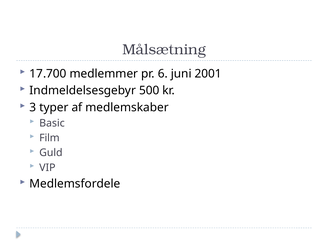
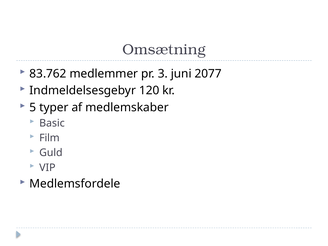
Målsætning: Målsætning -> Omsætning (164, 50)
17.700: 17.700 -> 83.762 (48, 74)
6: 6 -> 3 (163, 74)
2001: 2001 -> 2077 (208, 74)
500: 500 -> 120 (149, 91)
3: 3 -> 5 (33, 107)
